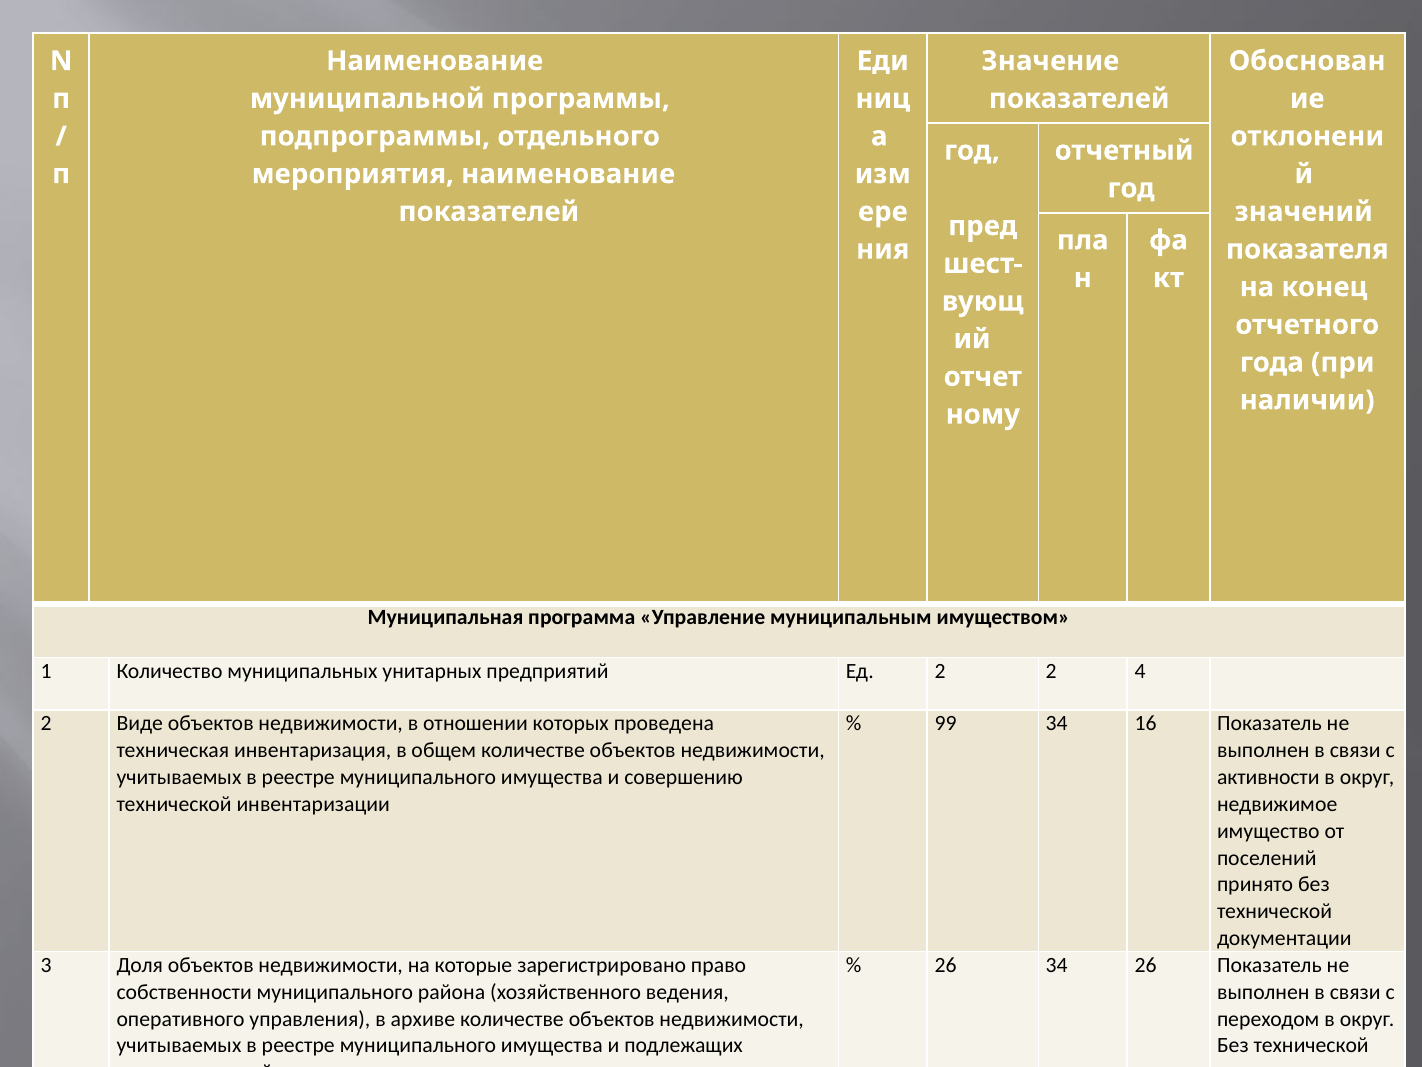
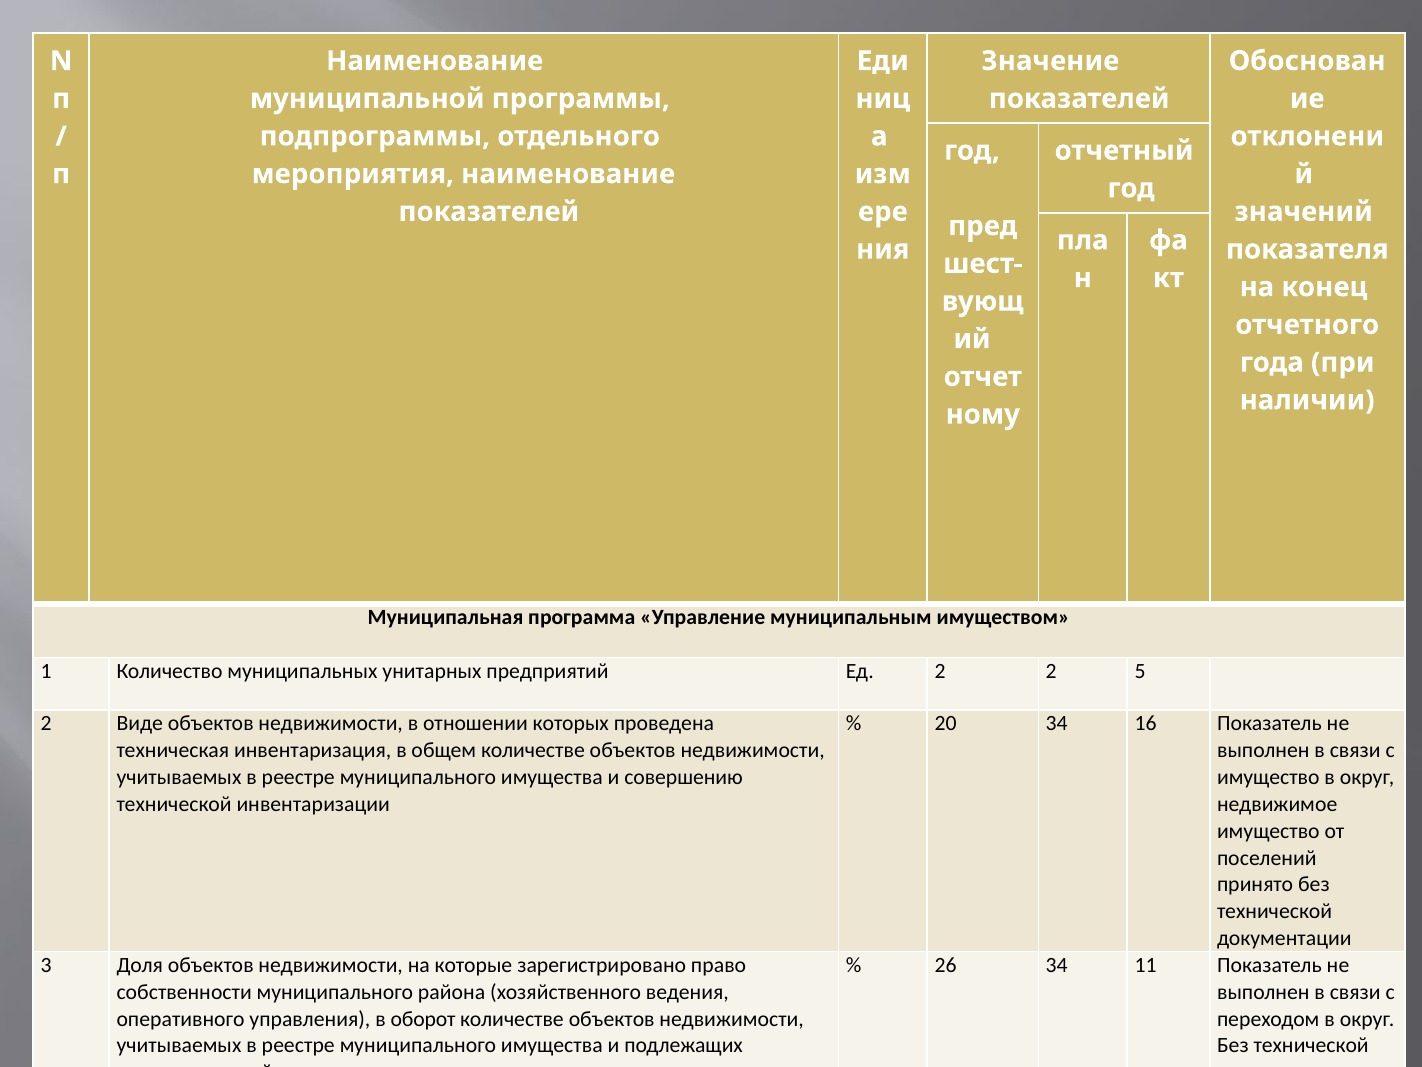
2 4: 4 -> 5 (1140, 671)
99: 99 -> 20 (946, 723)
активности: активности -> имущество (1268, 777)
34 26: 26 -> 11 (1146, 965)
архиве: архиве -> оборот (423, 1018)
